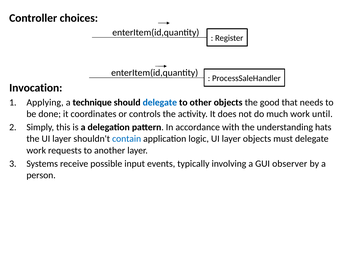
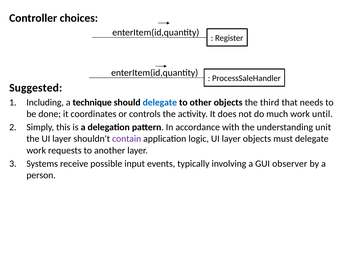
Invocation: Invocation -> Suggested (36, 88)
Applying: Applying -> Including (45, 102)
good: good -> third (270, 102)
hats: hats -> unit (323, 127)
contain colour: blue -> purple (127, 139)
